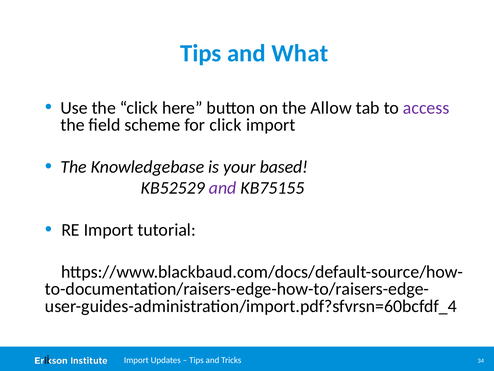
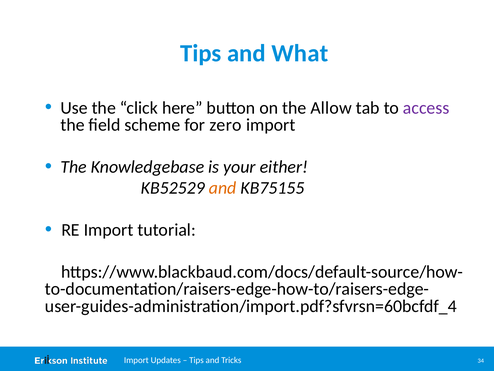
for click: click -> zero (225, 125)
based: based -> either (284, 167)
and colour: purple -> orange (223, 188)
